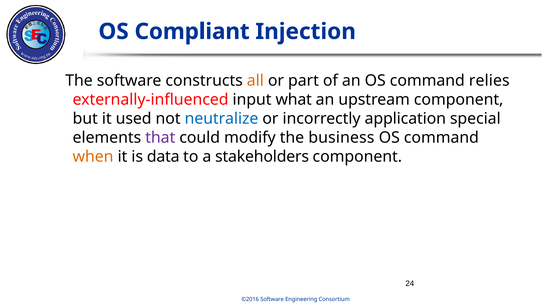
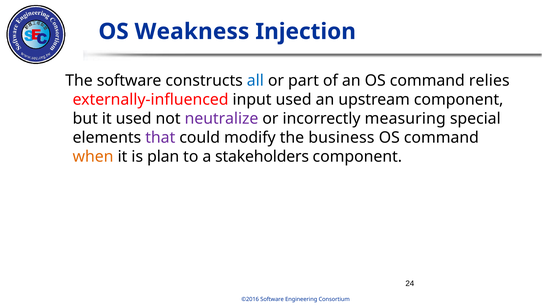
Compliant: Compliant -> Weakness (192, 32)
all colour: orange -> blue (255, 81)
input what: what -> used (294, 100)
neutralize colour: blue -> purple (221, 119)
application: application -> measuring (405, 119)
data: data -> plan (163, 157)
